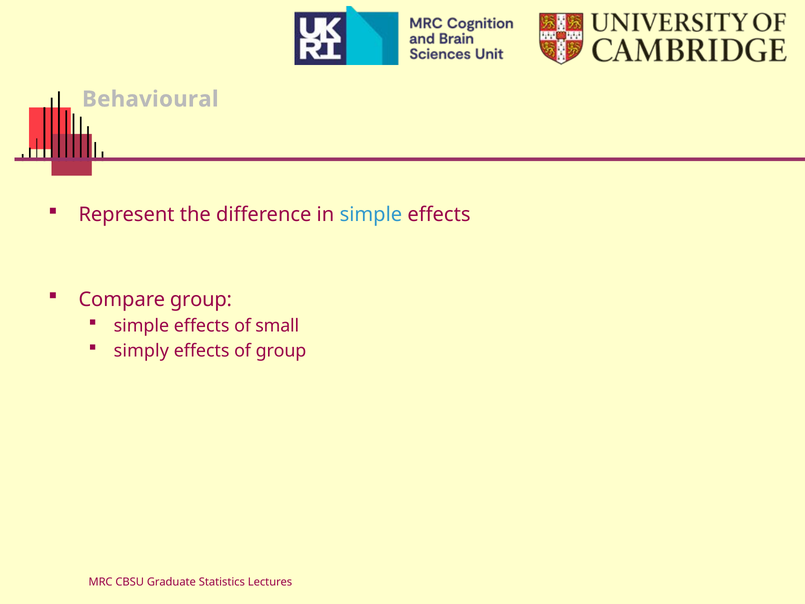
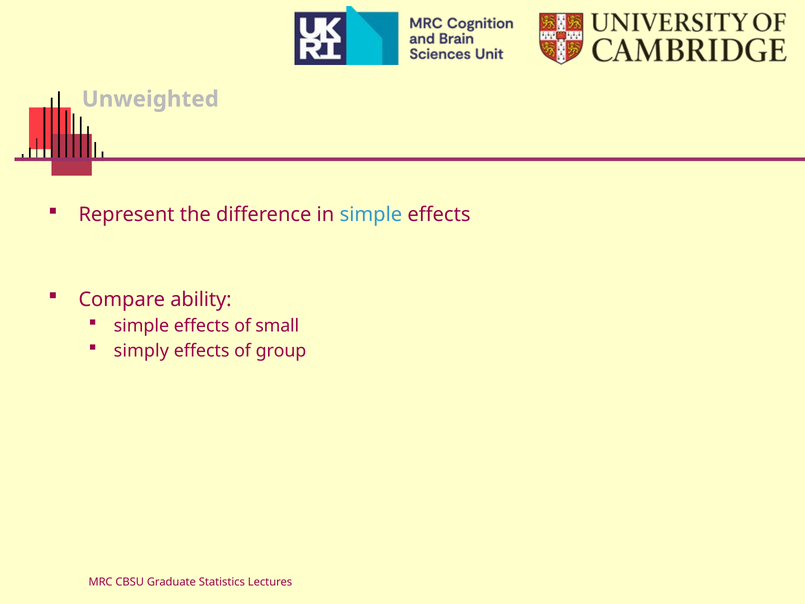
Behavioural: Behavioural -> Unweighted (150, 99)
Compare group: group -> ability (201, 299)
